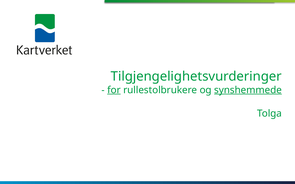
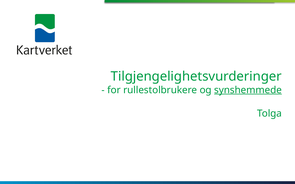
for underline: present -> none (114, 90)
